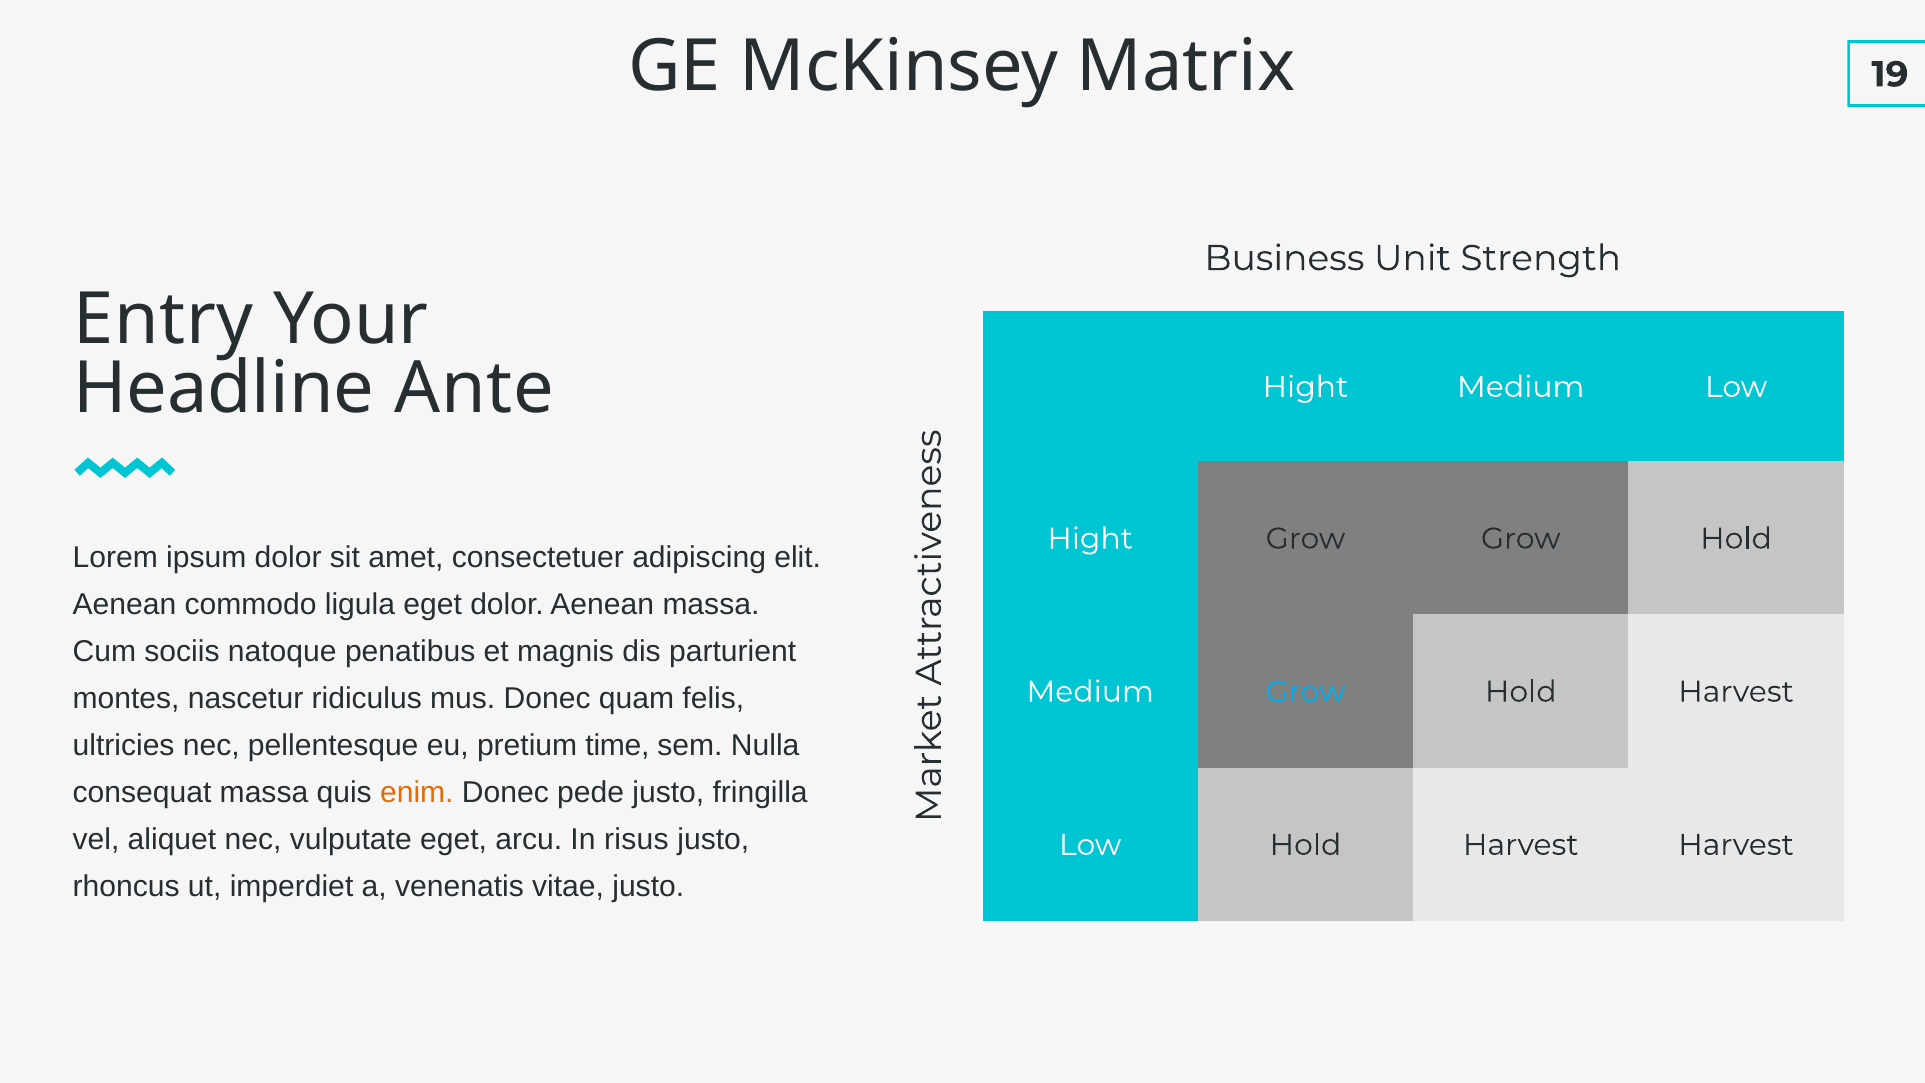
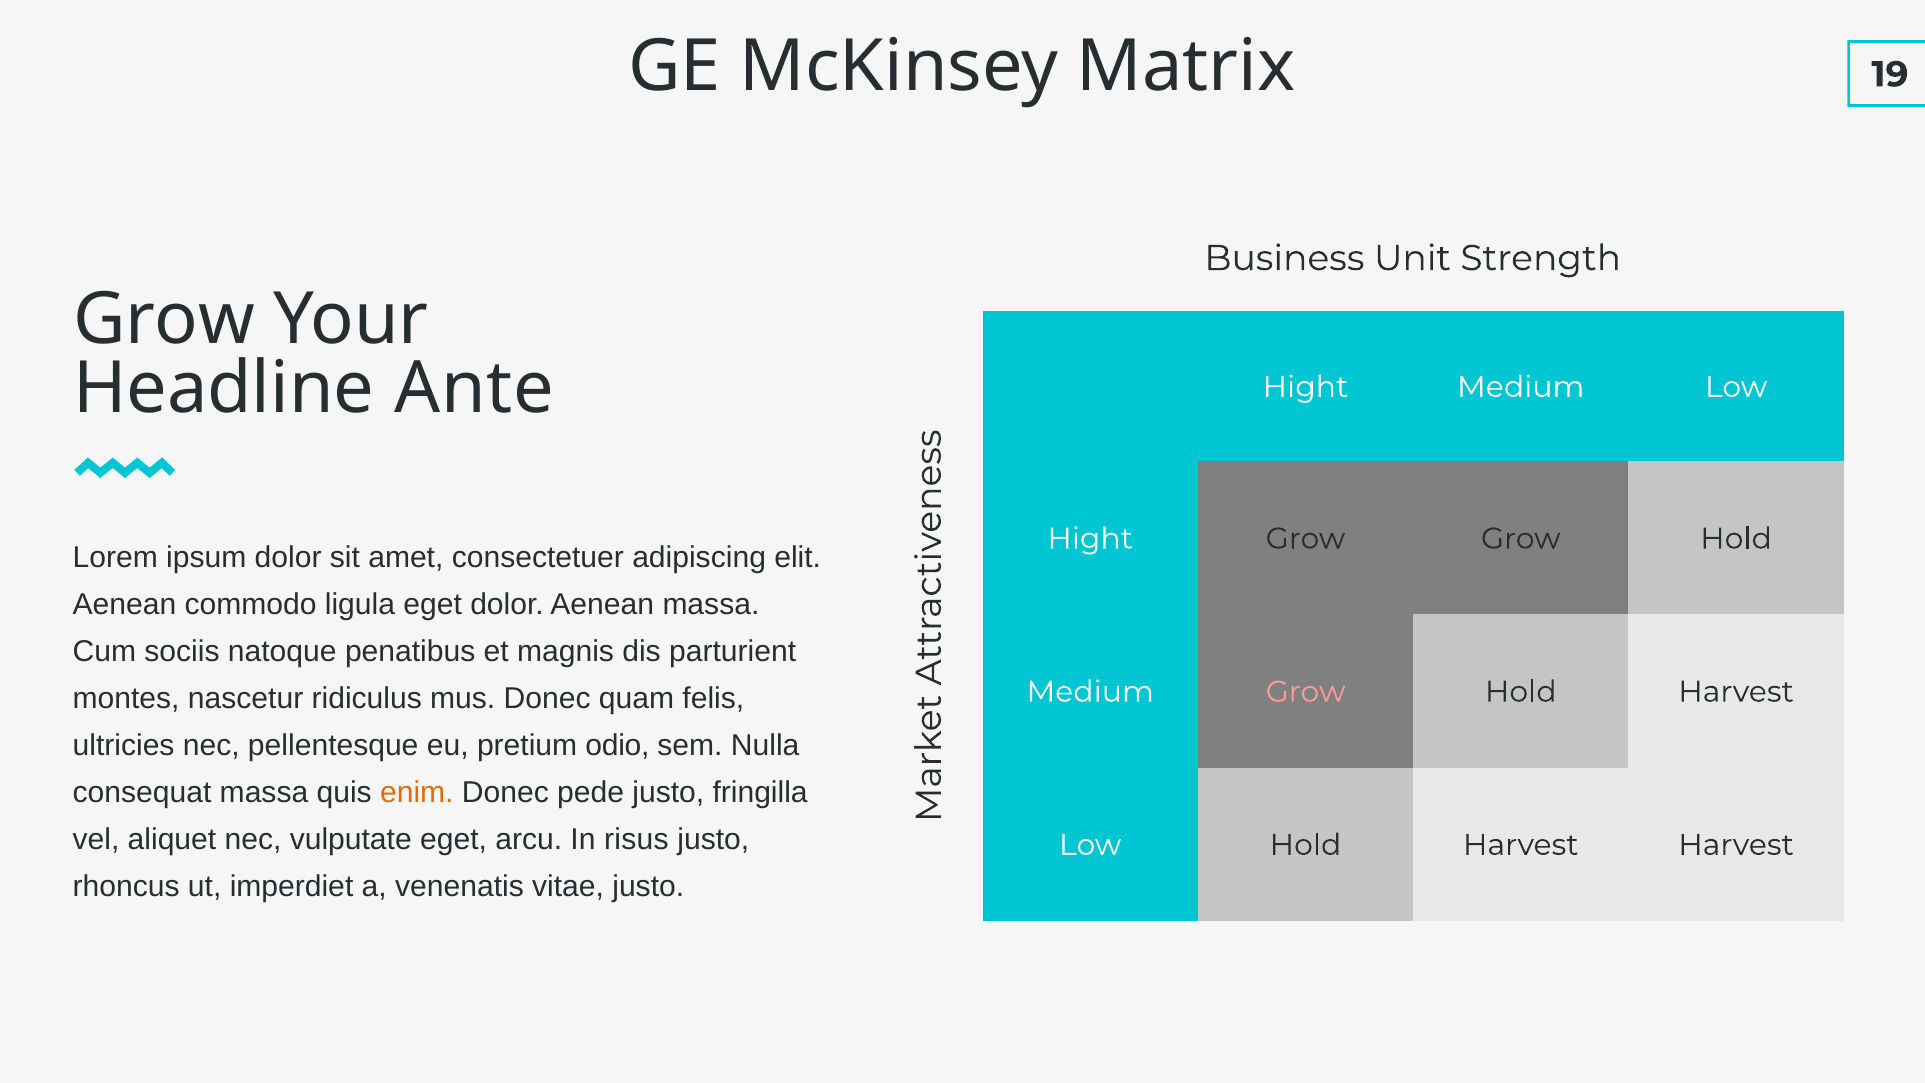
Entry: Entry -> Grow (164, 319)
Grow colour: light blue -> pink (1306, 692)
time: time -> odio (617, 745)
